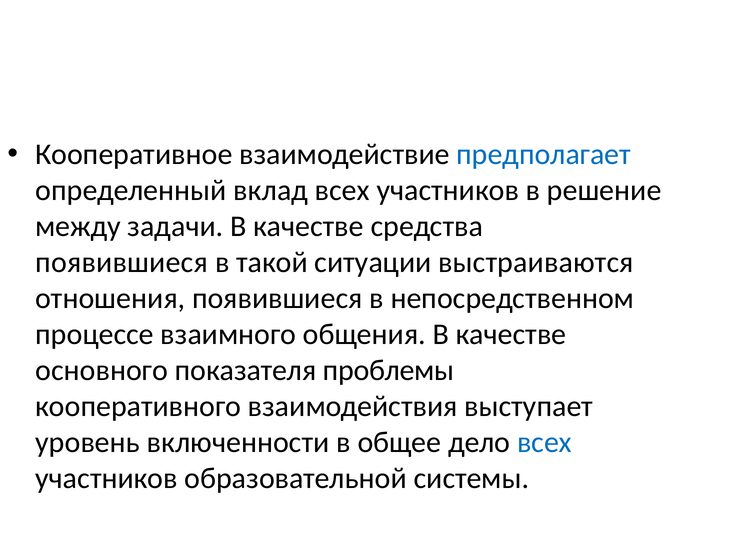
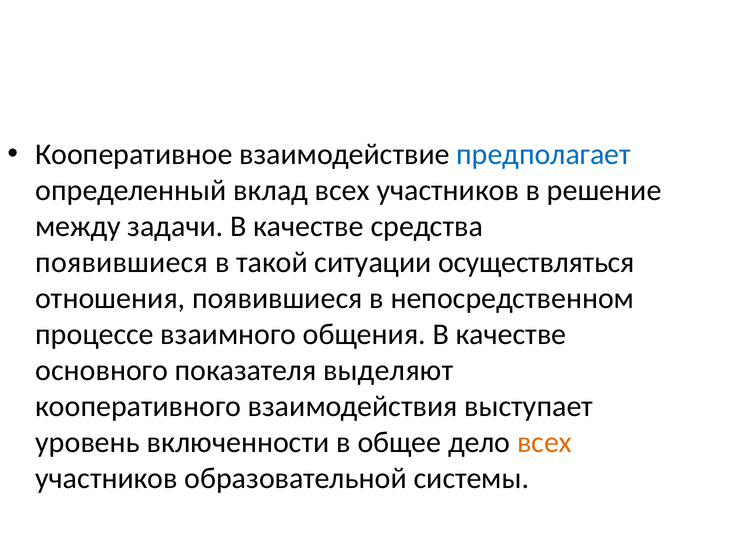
выстраиваются: выстраиваются -> осуществляться (536, 262)
проблемы: проблемы -> выделяют (388, 370)
всех colour: blue -> orange (544, 442)
